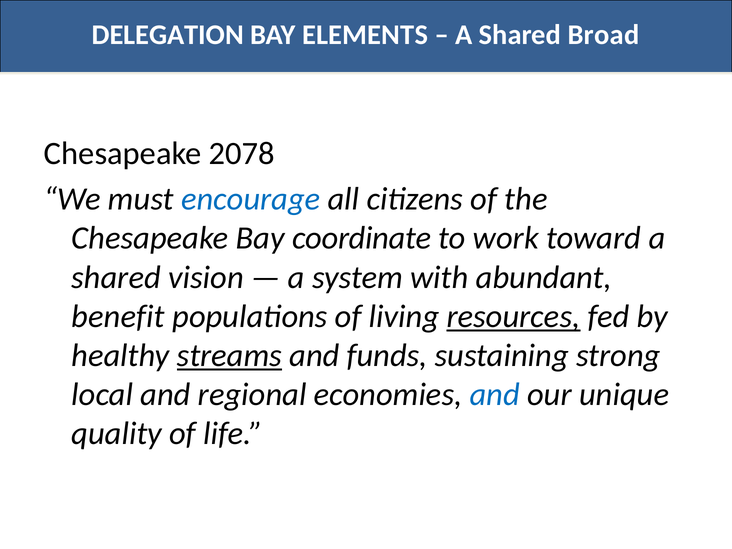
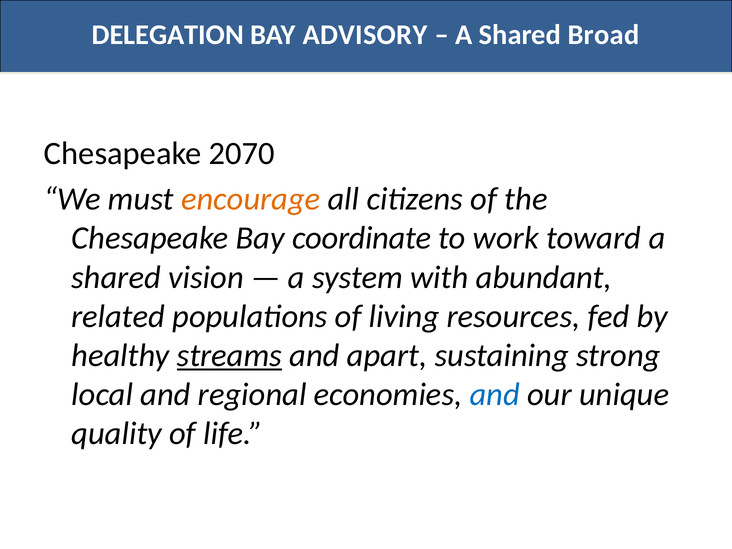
ELEMENTS: ELEMENTS -> ADVISORY (365, 35)
2078: 2078 -> 2070 (242, 154)
encourage colour: blue -> orange (251, 199)
benefit: benefit -> related (118, 316)
resources underline: present -> none (513, 316)
funds: funds -> apart (387, 355)
